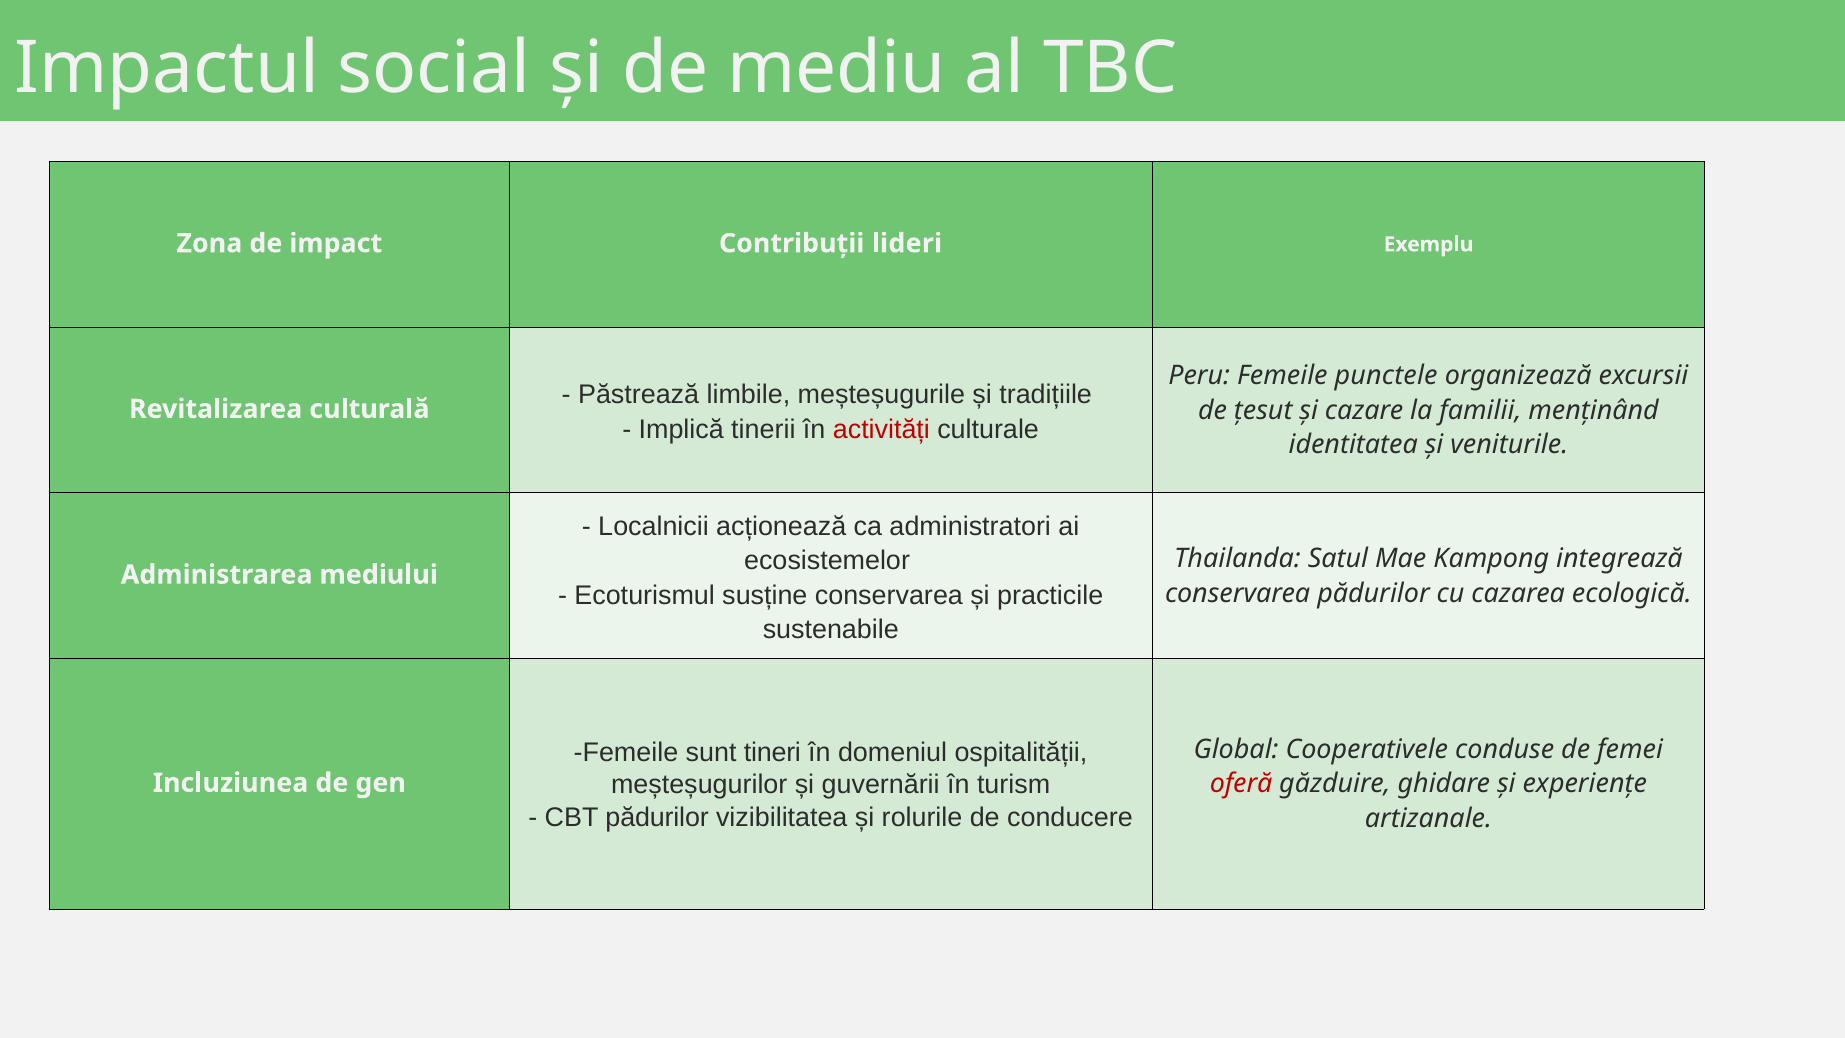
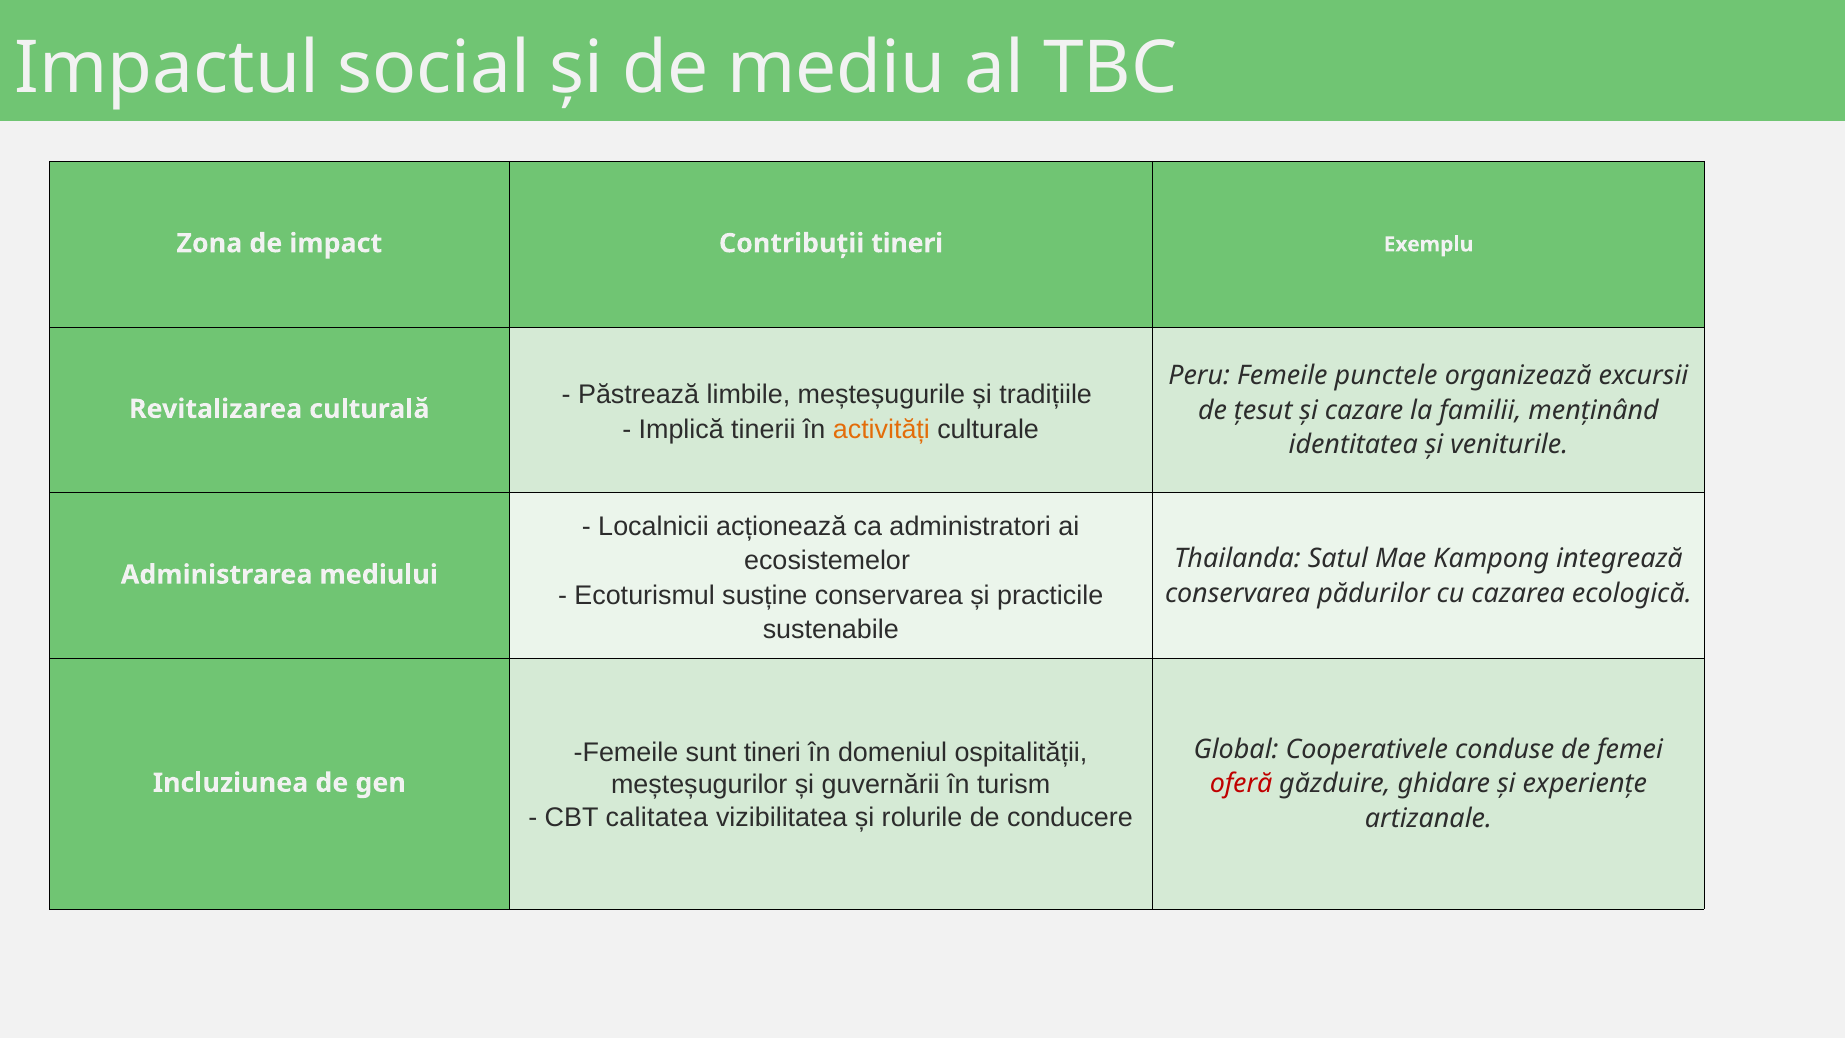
Contribuții lideri: lideri -> tineri (907, 243)
activități colour: red -> orange (881, 430)
CBT pădurilor: pădurilor -> calitatea (657, 817)
